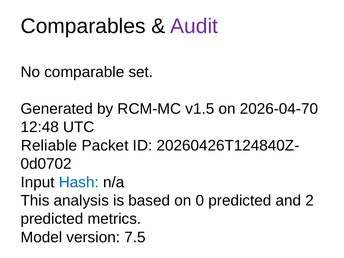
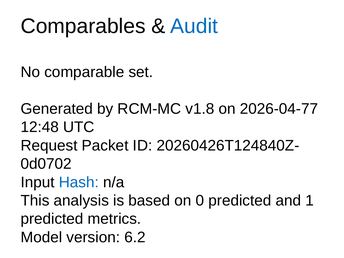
Audit colour: purple -> blue (194, 26)
v1.5: v1.5 -> v1.8 (200, 109)
2026-04-70: 2026-04-70 -> 2026-04-77 (279, 109)
Reliable: Reliable -> Request (49, 146)
2: 2 -> 1 (310, 201)
7.5: 7.5 -> 6.2 (135, 237)
